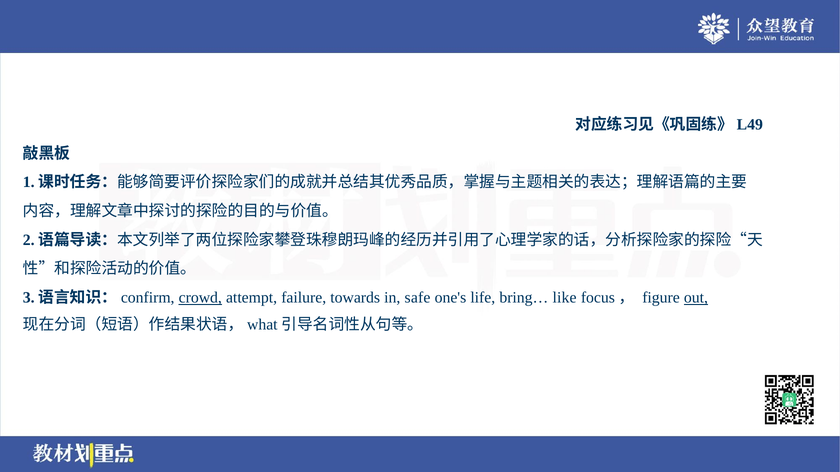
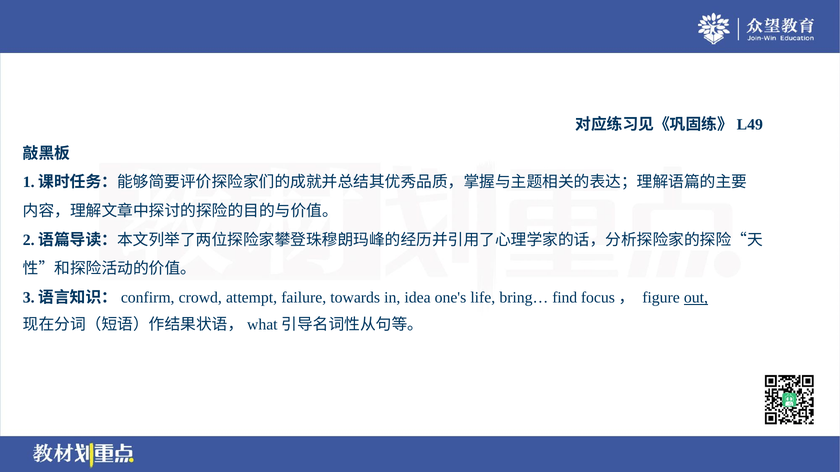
crowd underline: present -> none (200, 298)
safe: safe -> idea (418, 298)
like: like -> find (565, 298)
